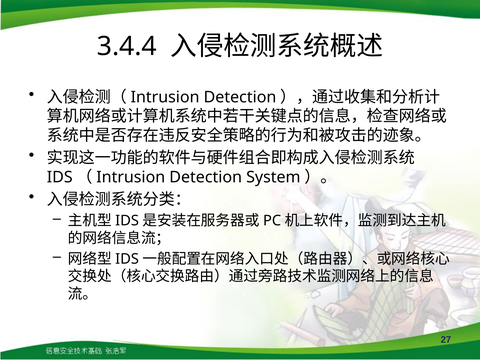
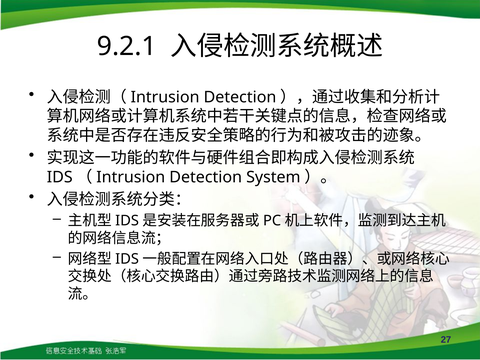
3.4.4: 3.4.4 -> 9.2.1 (127, 46)
